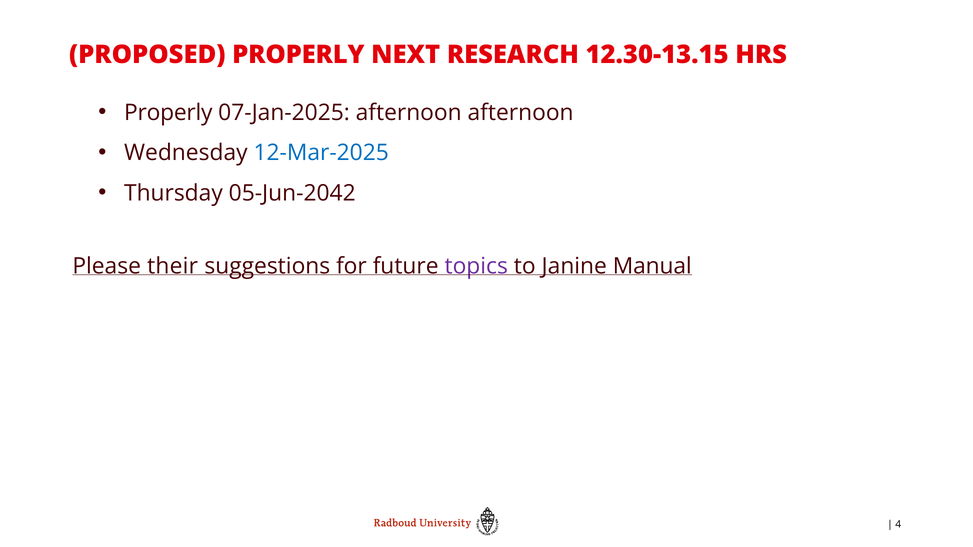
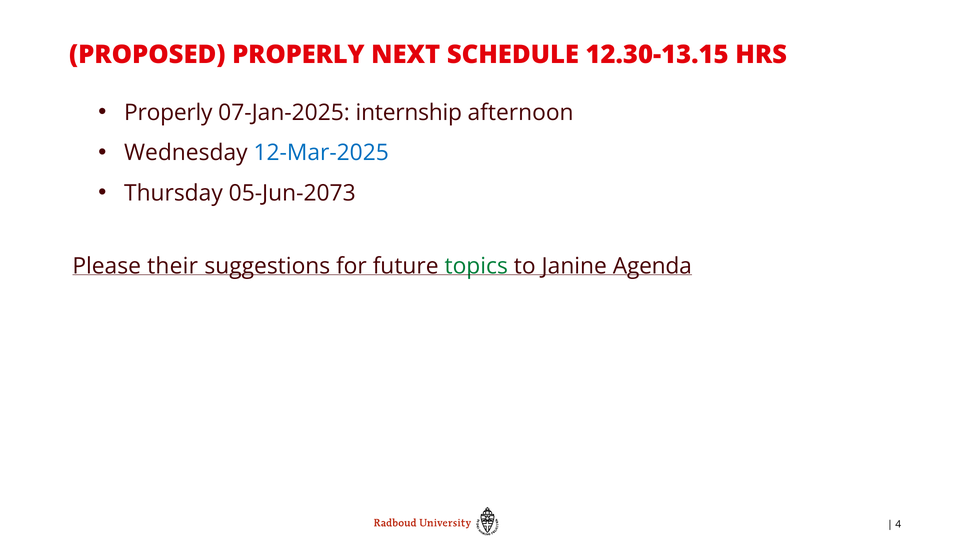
RESEARCH: RESEARCH -> SCHEDULE (513, 55)
07-Jan-2025 afternoon: afternoon -> internship (409, 113)
05-Jun-2042: 05-Jun-2042 -> 05-Jun-2073 (292, 193)
topics colour: purple -> green (476, 266)
Manual: Manual -> Agenda (652, 266)
